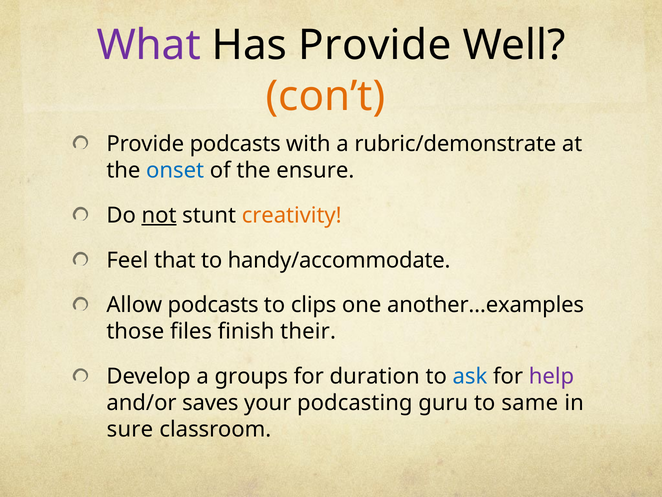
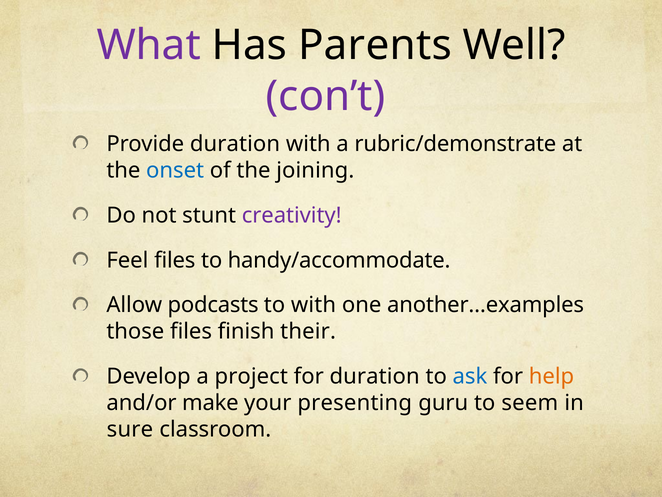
Has Provide: Provide -> Parents (375, 45)
con’t colour: orange -> purple (325, 96)
Provide podcasts: podcasts -> duration (235, 144)
ensure: ensure -> joining (315, 170)
not underline: present -> none (159, 215)
creativity colour: orange -> purple (292, 215)
Feel that: that -> files (175, 260)
to clips: clips -> with (313, 305)
groups: groups -> project (251, 376)
help colour: purple -> orange (552, 376)
saves: saves -> make (210, 403)
podcasting: podcasting -> presenting (355, 403)
same: same -> seem (530, 403)
